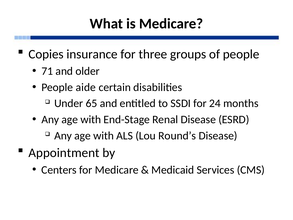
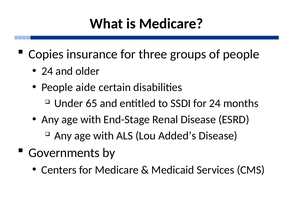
71: 71 -> 24 (47, 71)
Round’s: Round’s -> Added’s (177, 135)
Appointment: Appointment -> Governments (64, 153)
